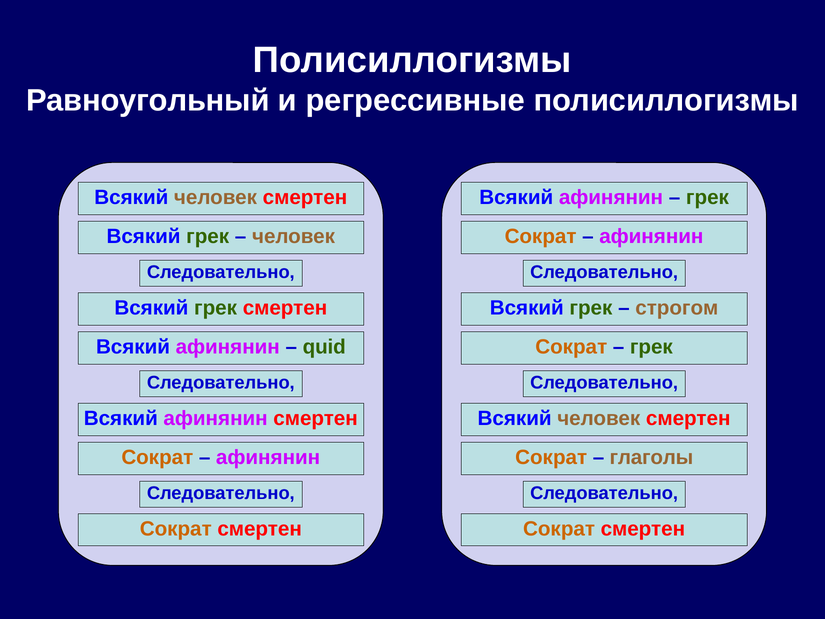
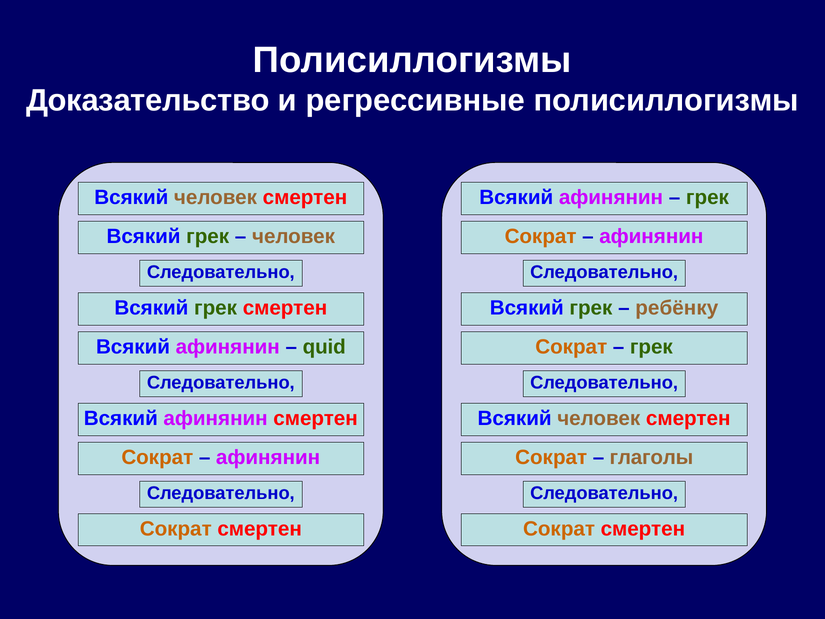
Равноугольный: Равноугольный -> Доказательство (148, 100)
строгом: строгом -> ребёнку (677, 308)
